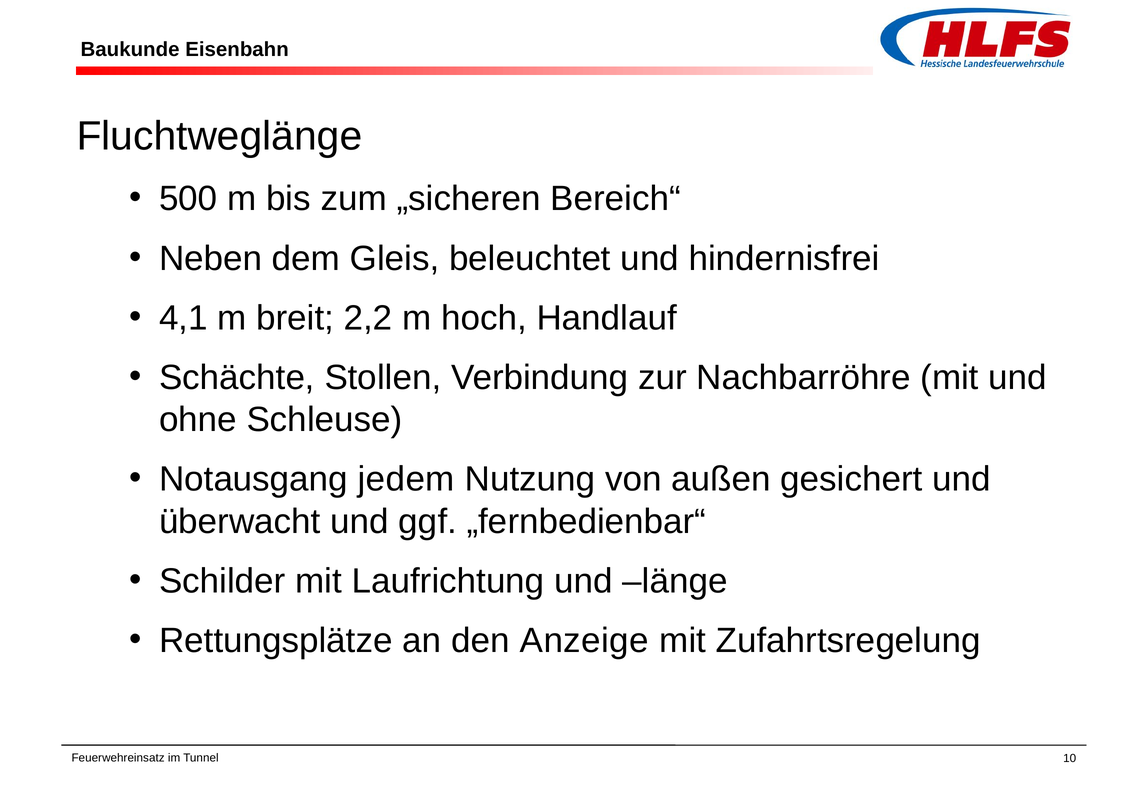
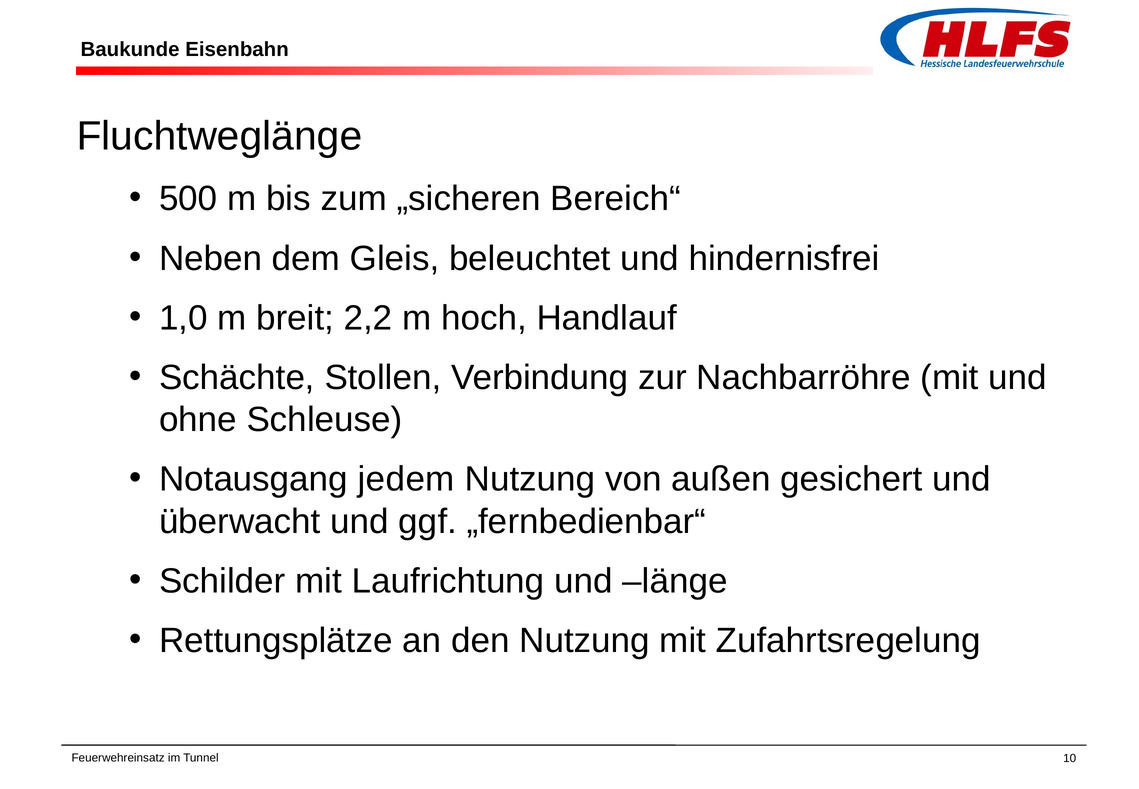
4,1: 4,1 -> 1,0 (183, 318)
den Anzeige: Anzeige -> Nutzung (584, 640)
